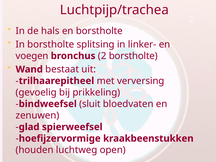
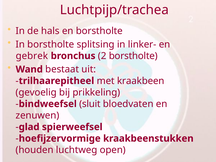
voegen: voegen -> gebrek (32, 56)
verversing: verversing -> kraakbeen (141, 81)
